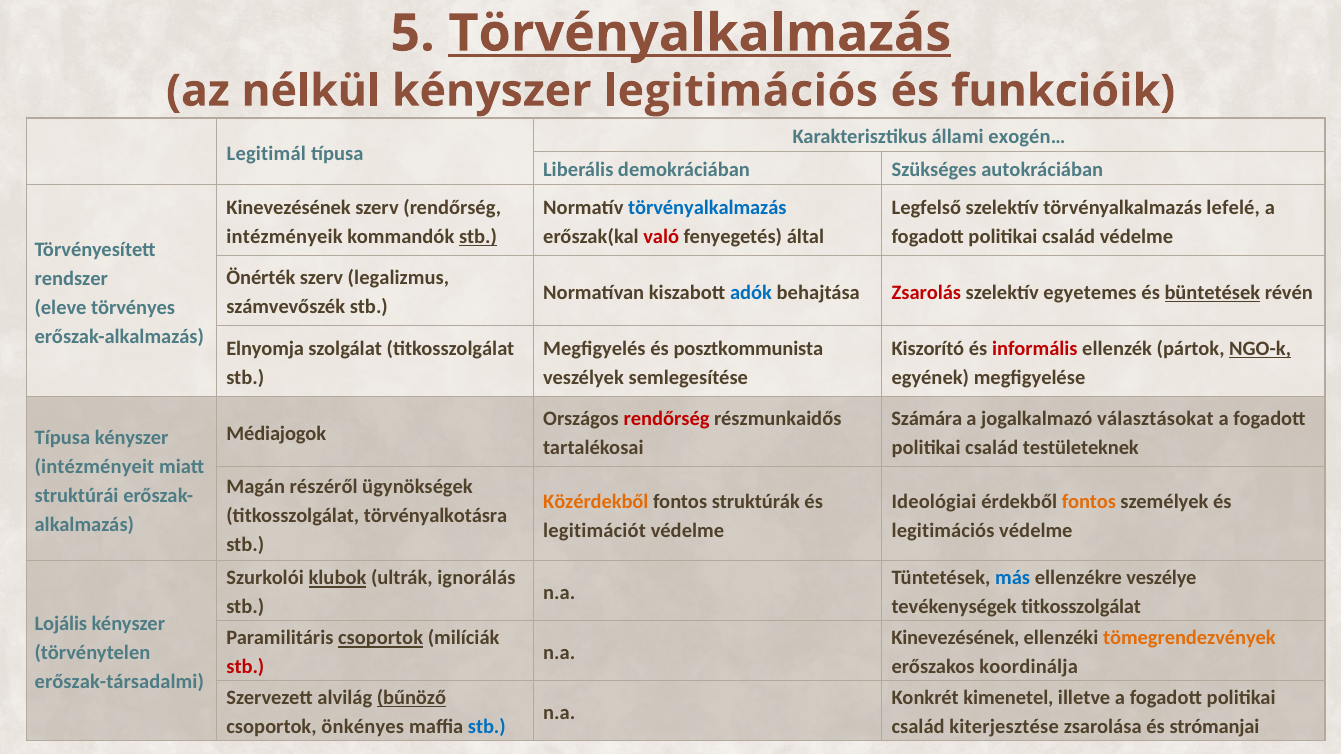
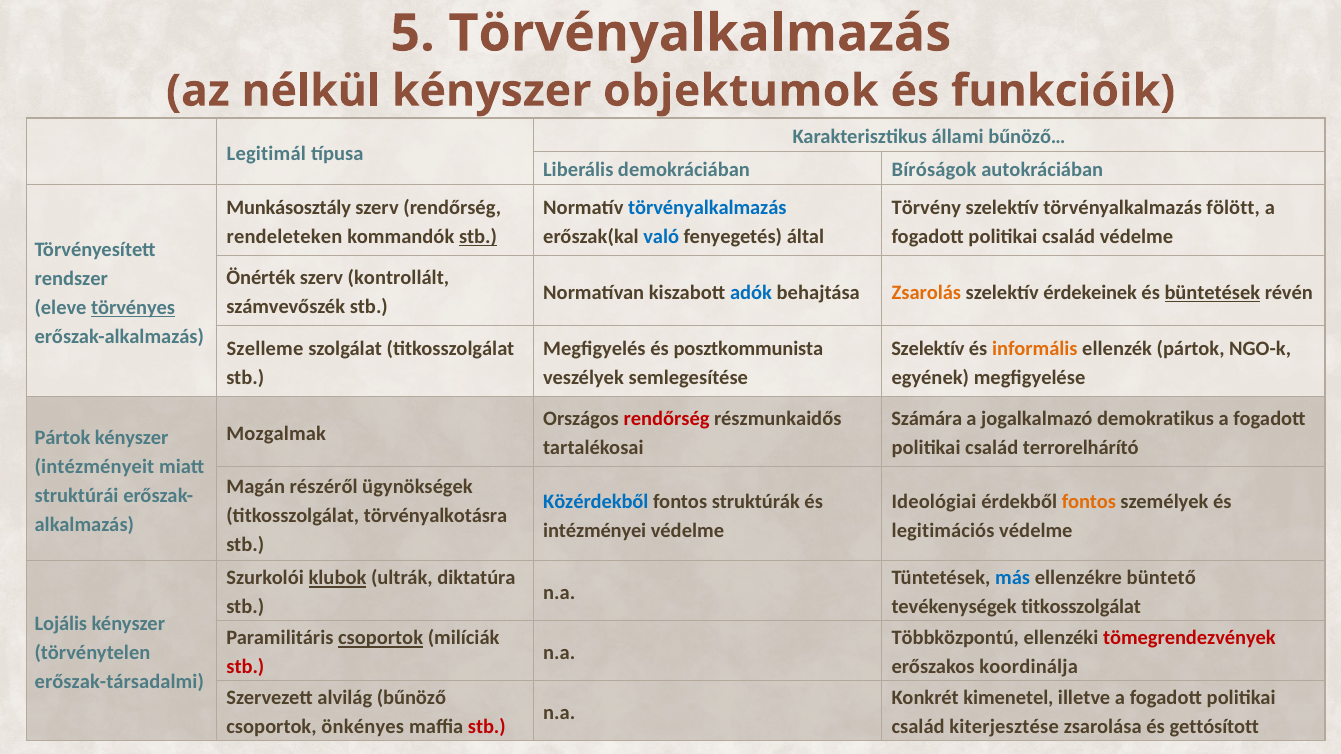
Törvényalkalmazás underline: present -> none (700, 33)
kényszer legitimációs: legitimációs -> objektumok (741, 91)
exogén…: exogén… -> bűnöző… (1027, 137)
Szükséges: Szükséges -> Bíróságok (934, 170)
Kinevezésének: Kinevezésének -> Munkásosztály (289, 207)
Legfelső: Legfelső -> Törvény (926, 207)
lefelé: lefelé -> fölött (1233, 207)
intézményeik: intézményeik -> rendeleteken (285, 237)
való colour: red -> blue (661, 237)
legalizmus: legalizmus -> kontrollált (398, 278)
Zsarolás colour: red -> orange (926, 293)
egyetemes: egyetemes -> érdekeinek (1090, 293)
törvényes underline: none -> present (133, 308)
Elnyomja: Elnyomja -> Szelleme (265, 349)
Kiszorító: Kiszorító -> Szelektív (928, 349)
informális colour: red -> orange (1035, 349)
NGO-k underline: present -> none (1260, 349)
választásokat: választásokat -> demokratikus (1156, 419)
Médiajogok: Médiajogok -> Mozgalmak (276, 434)
Típusa: Típusa -> Pártok (62, 438)
testületeknek: testületeknek -> terrorelhárító (1081, 448)
Közérdekből colour: orange -> blue (596, 502)
legitimációt: legitimációt -> intézményei (595, 531)
ignorálás: ignorálás -> diktatúra (476, 578)
veszélye: veszélye -> büntető (1161, 578)
Kinevezésének: Kinevezésének -> Többközpontú (955, 638)
tömegrendezvények colour: orange -> red (1189, 638)
bűnöző underline: present -> none (411, 698)
stb colour: blue -> red (487, 727)
strómanjai: strómanjai -> gettósított (1214, 727)
